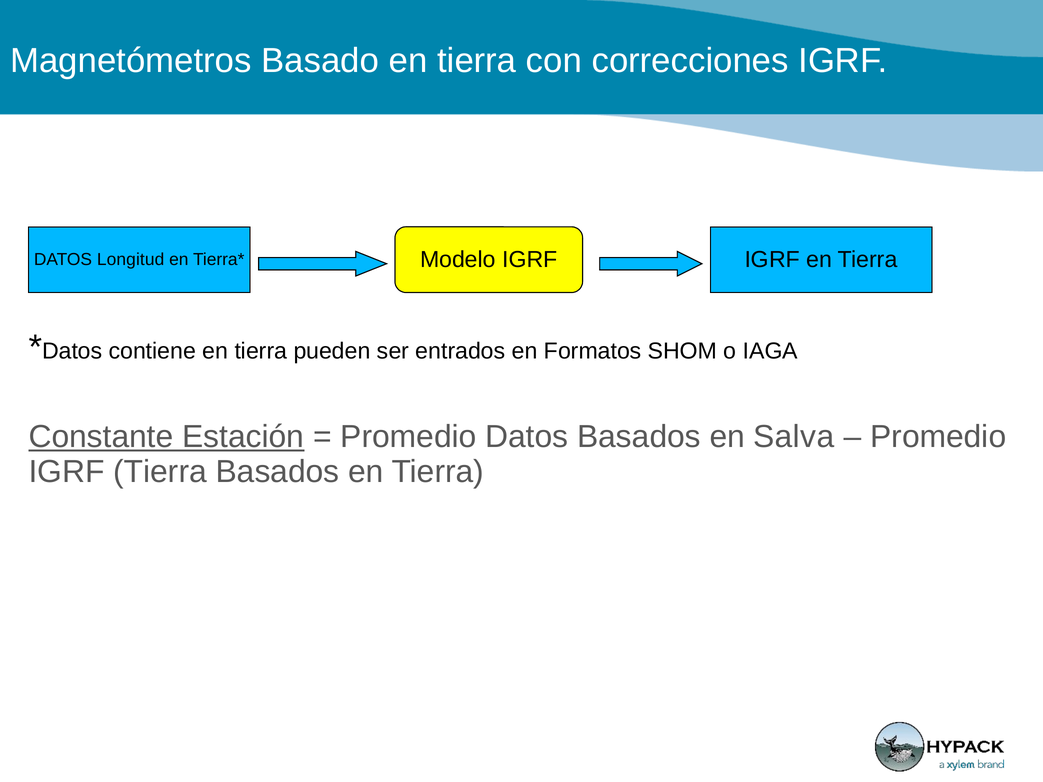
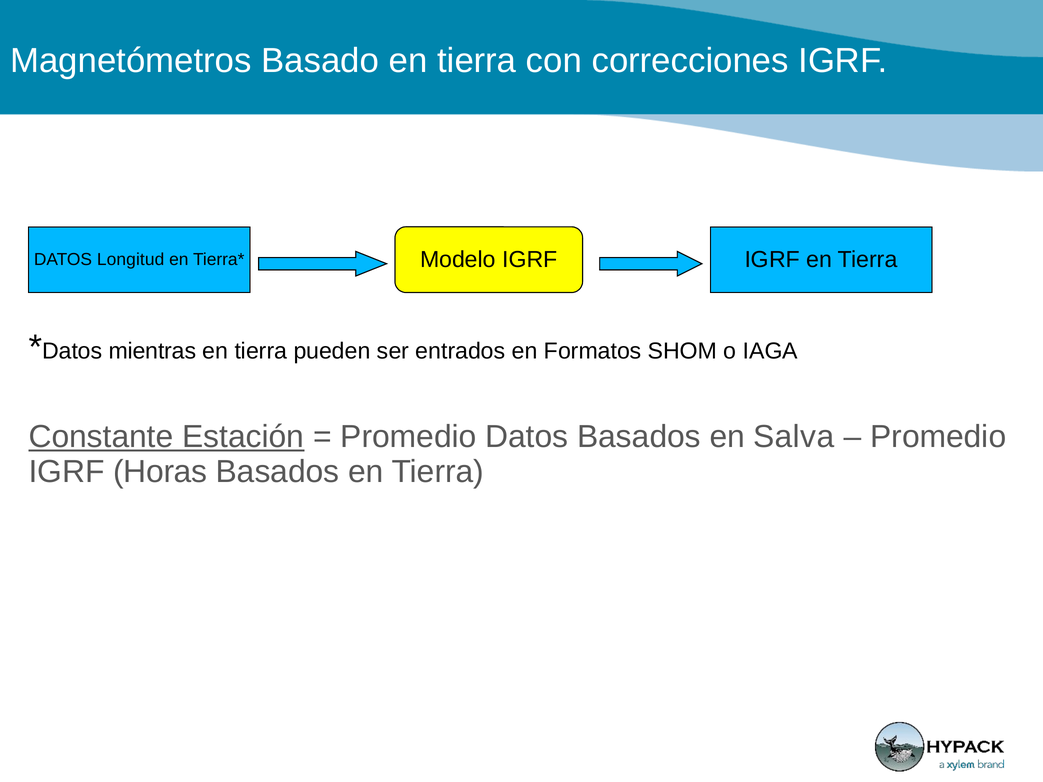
contiene: contiene -> mientras (152, 351)
IGRF Tierra: Tierra -> Horas (160, 472)
